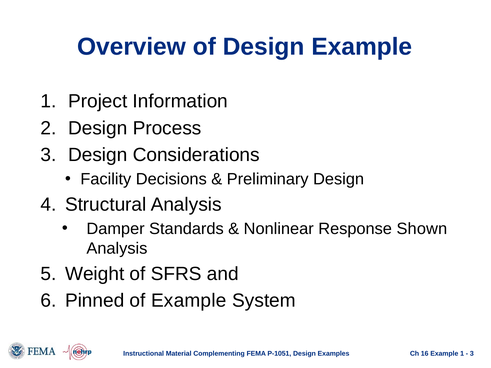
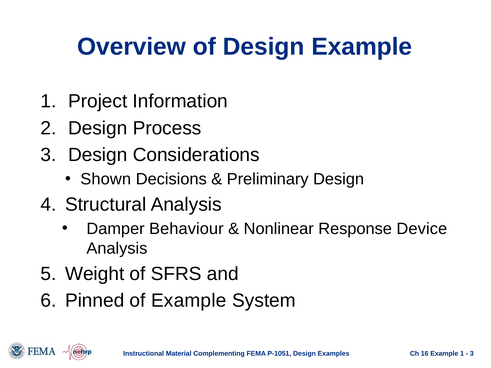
Facility: Facility -> Shown (106, 179)
Standards: Standards -> Behaviour (186, 229)
Shown: Shown -> Device (422, 229)
